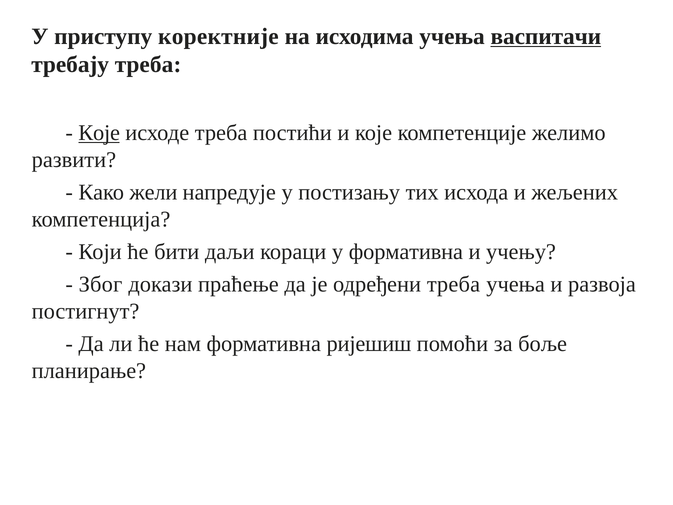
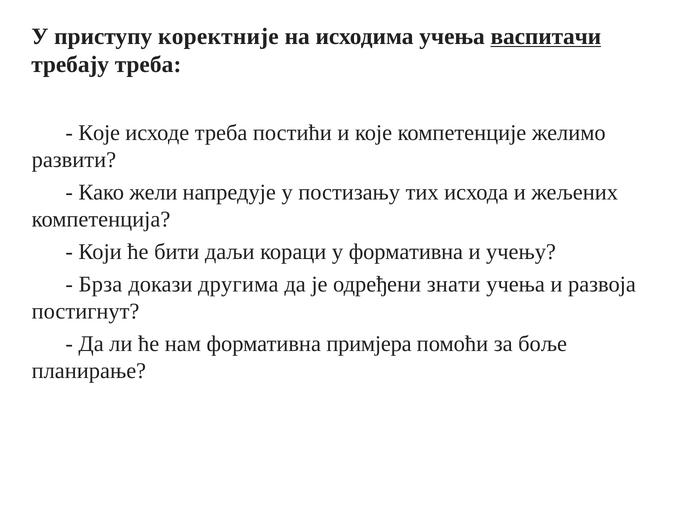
Које underline: present -> none (99, 133)
Због: Због -> Брза (101, 284)
праћење: праћење -> другима (238, 284)
одређени треба: треба -> знати (454, 284)
ријешиш: ријешиш -> примјера (369, 344)
